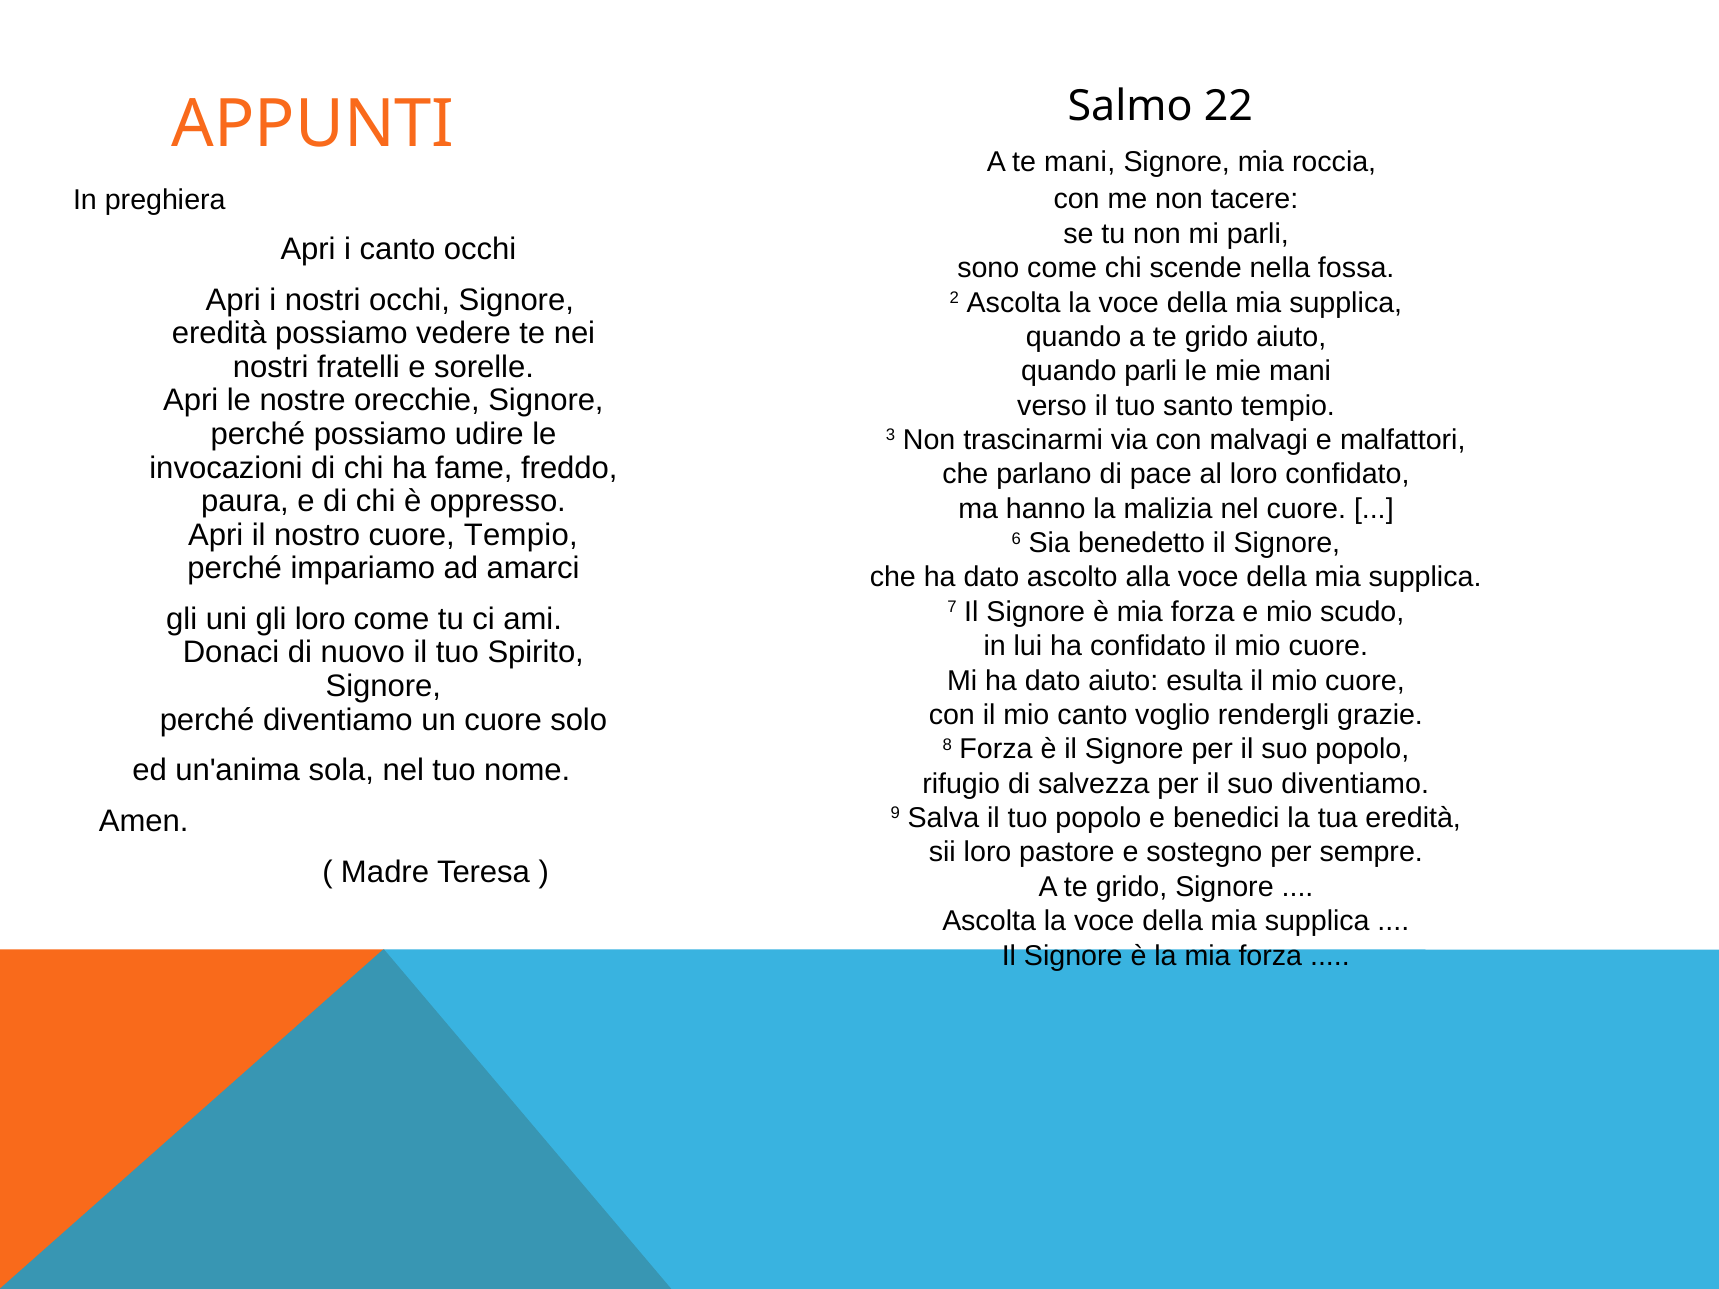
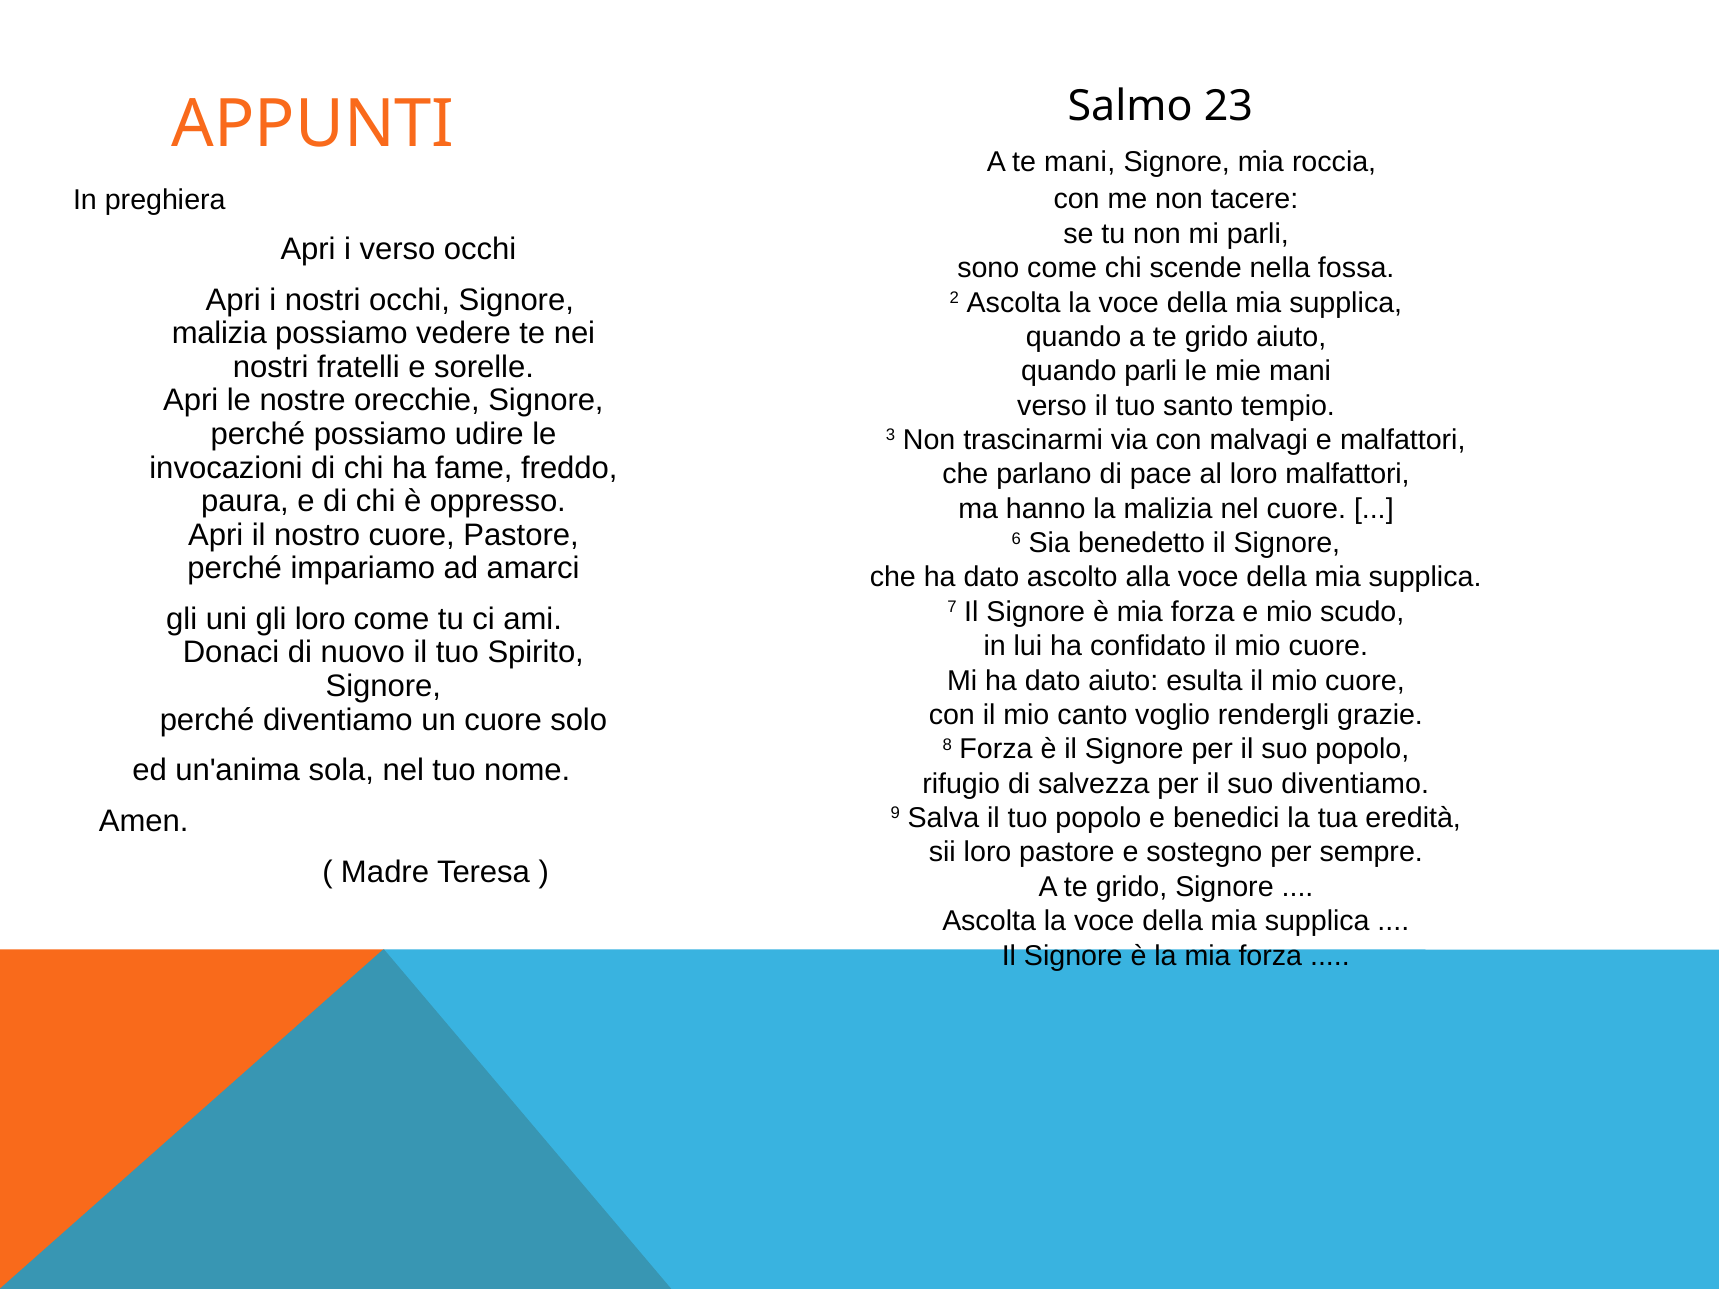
22: 22 -> 23 (1228, 106)
i canto: canto -> verso (397, 249)
eredità: eredità -> malizia (219, 334)
loro confidato: confidato -> malfattori (1348, 475)
cuore Tempio: Tempio -> Pastore (521, 535)
